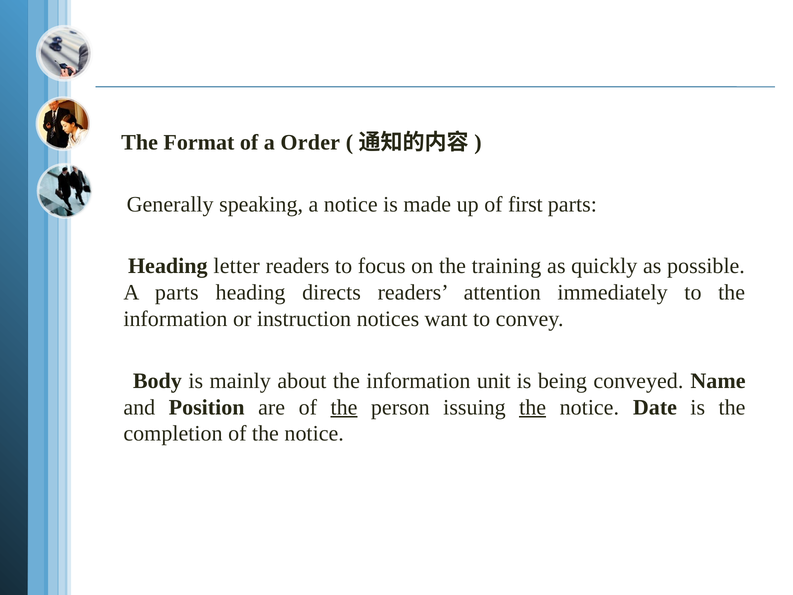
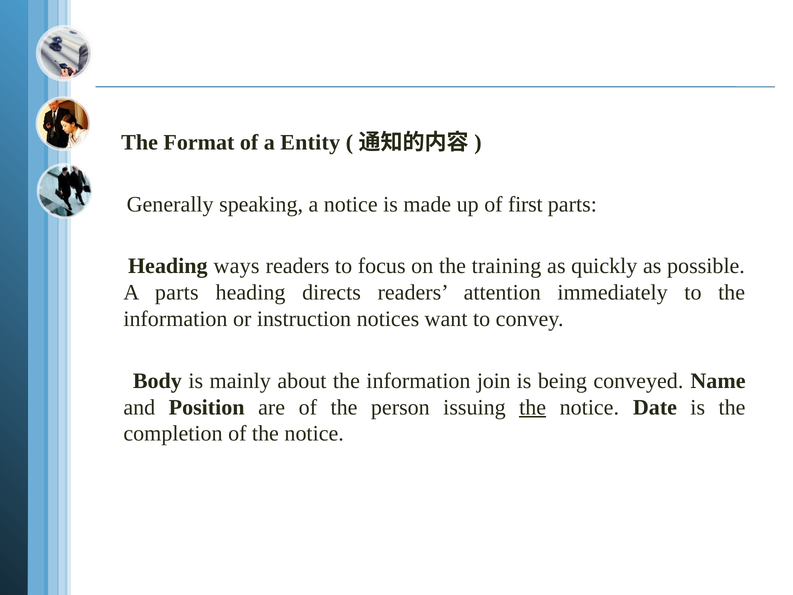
Order: Order -> Entity (310, 143)
letter: letter -> ways (237, 266)
unit: unit -> join (494, 381)
the underline: present -> none (344, 407)
